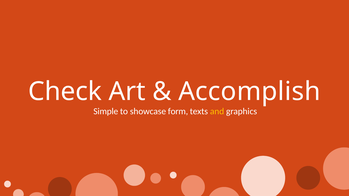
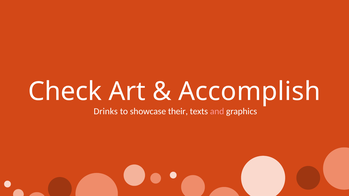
Simple: Simple -> Drinks (106, 111)
form: form -> their (178, 111)
and colour: yellow -> pink (217, 111)
